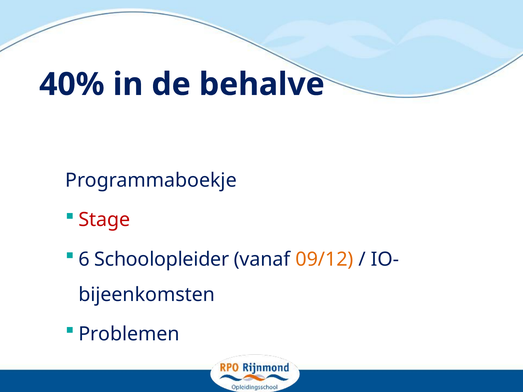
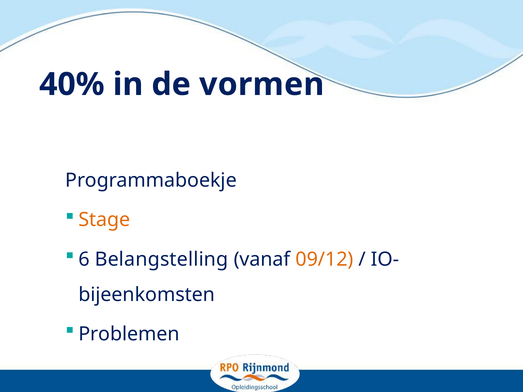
behalve: behalve -> vormen (262, 84)
Stage colour: red -> orange (104, 220)
Schoolopleider: Schoolopleider -> Belangstelling (162, 259)
